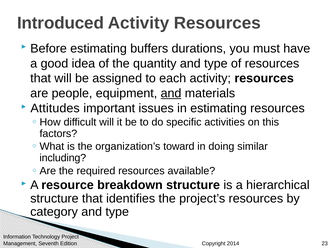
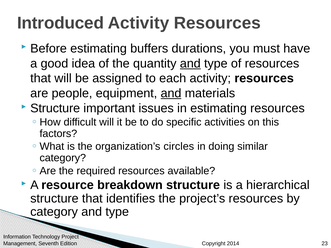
and underline: none -> present (190, 63)
Attitudes: Attitudes -> Structure (55, 108)
toward: toward -> circles (179, 147)
including: including -> category (63, 158)
